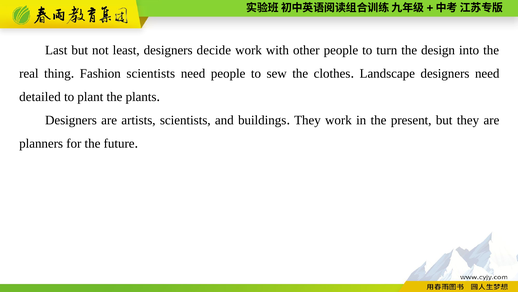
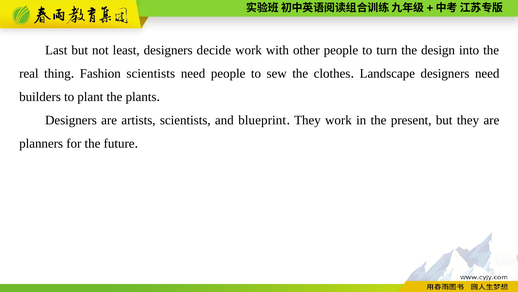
detailed: detailed -> builders (40, 97)
buildings: buildings -> blueprint (262, 120)
